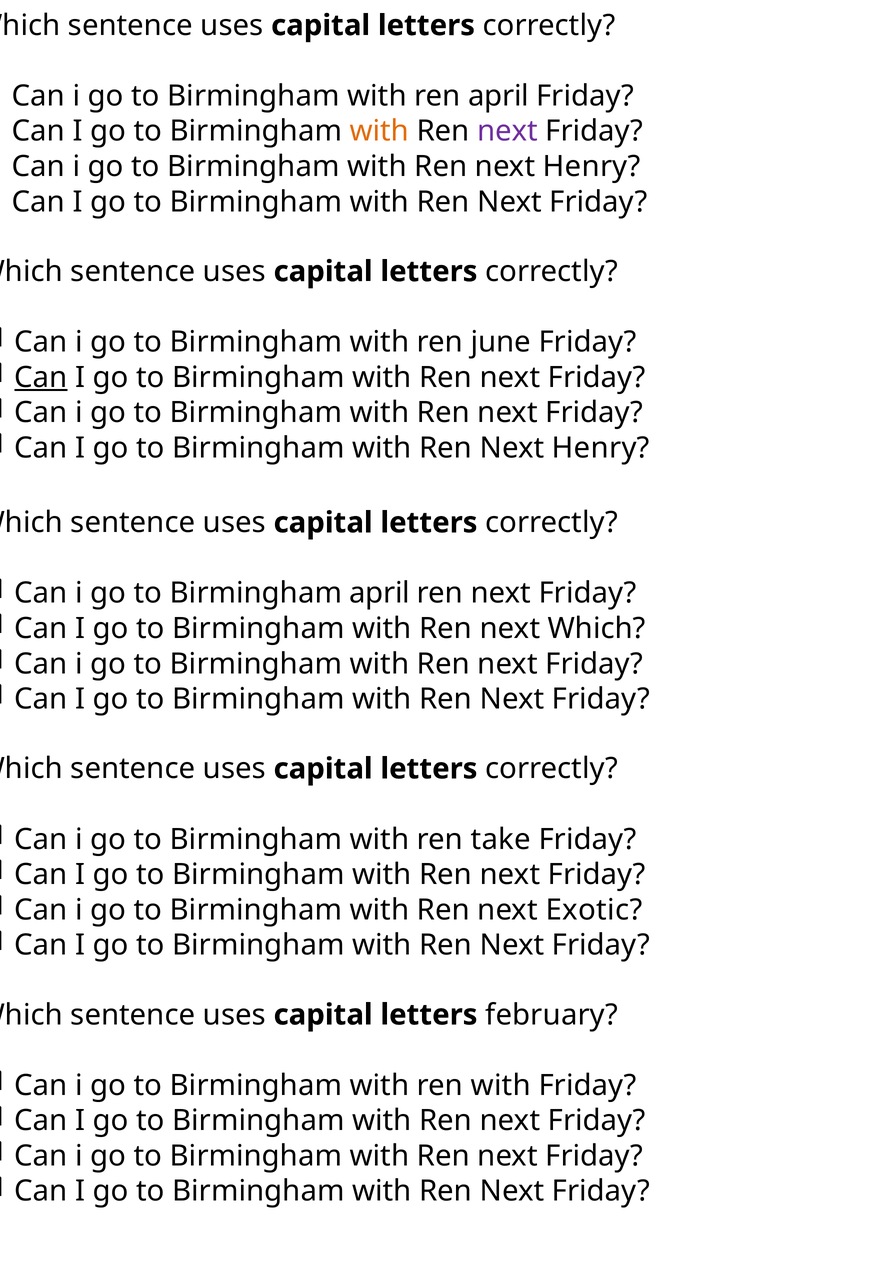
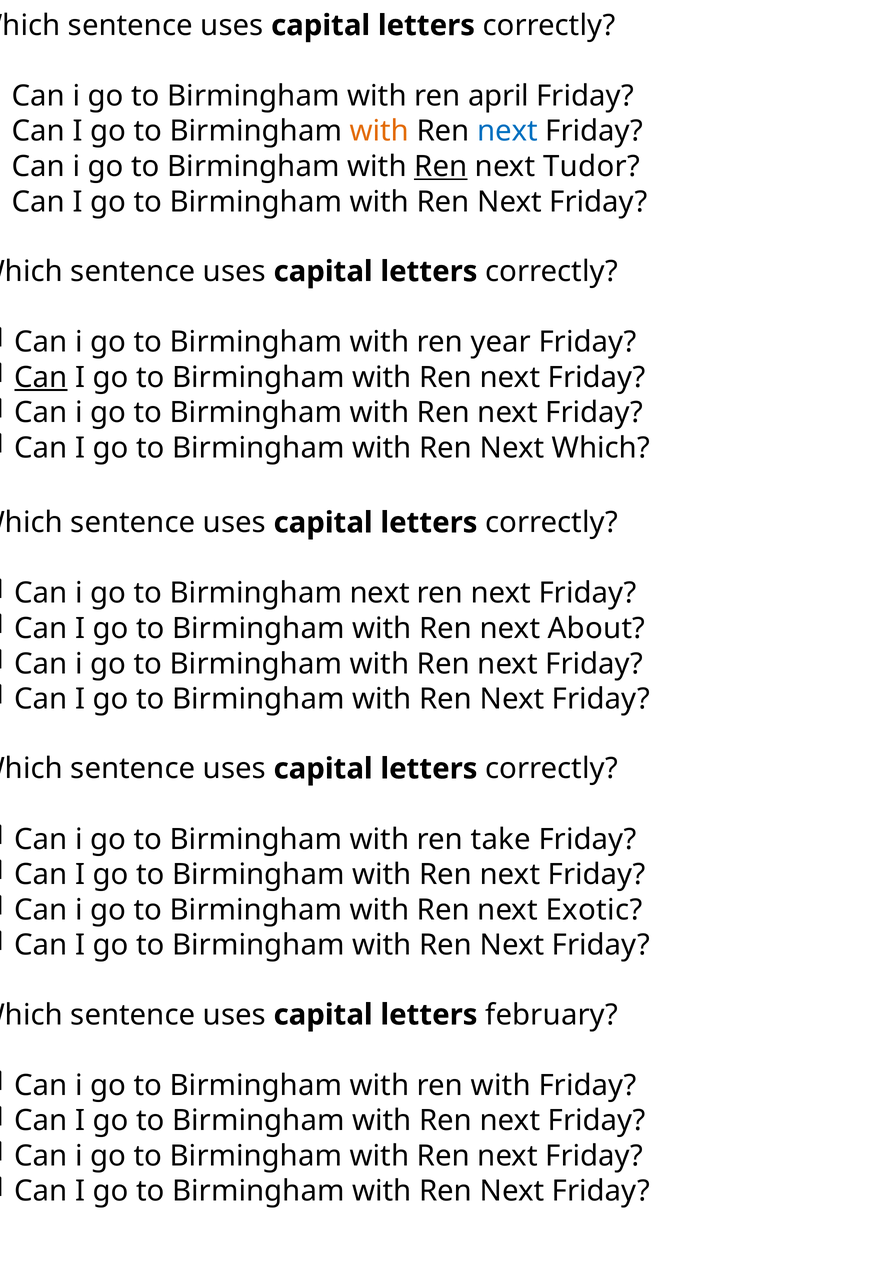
next colour: purple -> blue (508, 131)
Ren underline: none -> present (441, 167)
Henry: Henry -> Tudor (592, 167)
june: june -> year (501, 342)
Henry: Henry -> Which (601, 448)
Birmingham april: april -> next (380, 593)
next Which: Which -> About (596, 629)
